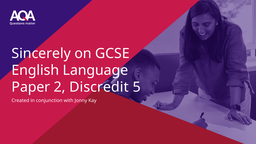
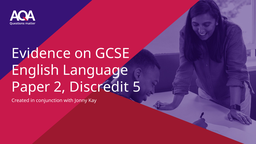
Sincerely: Sincerely -> Evidence (41, 54)
